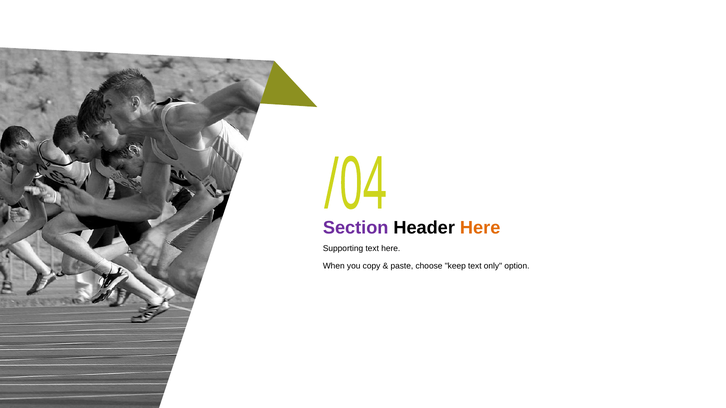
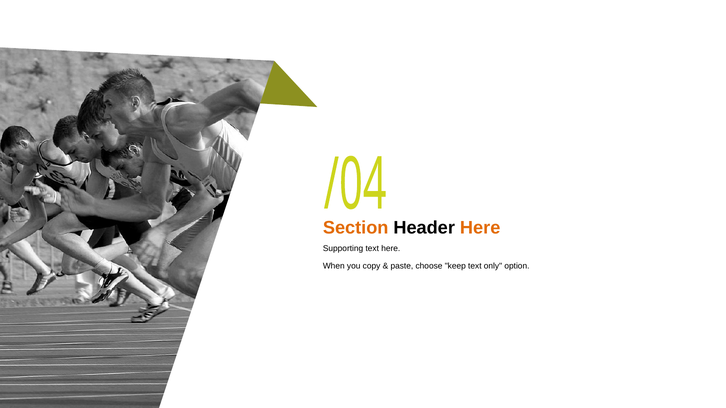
Section colour: purple -> orange (356, 228)
